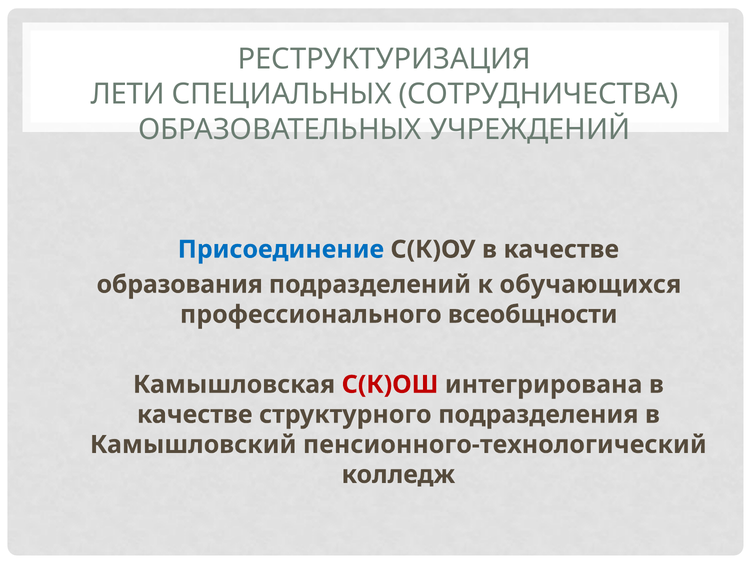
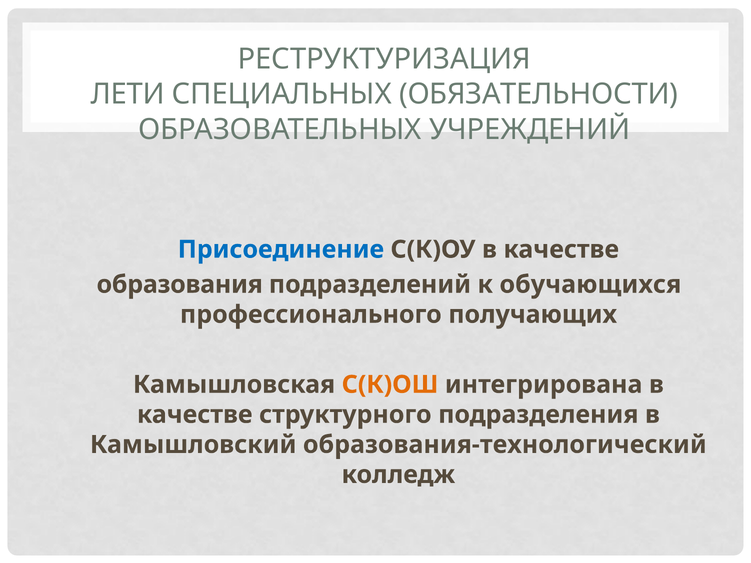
СОТРУДНИЧЕСТВА: СОТРУДНИЧЕСТВА -> ОБЯЗАТЕЛЬНОСТИ (539, 94)
всеобщности: всеобщности -> получающих (533, 315)
С(К)ОШ colour: red -> orange (390, 385)
пенсионного-технологический: пенсионного-технологический -> образования-технологический (505, 445)
